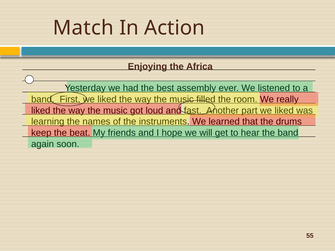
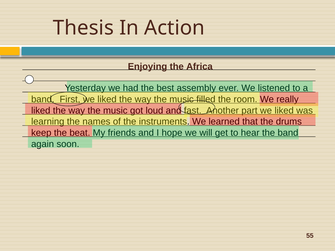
Match: Match -> Thesis (83, 28)
